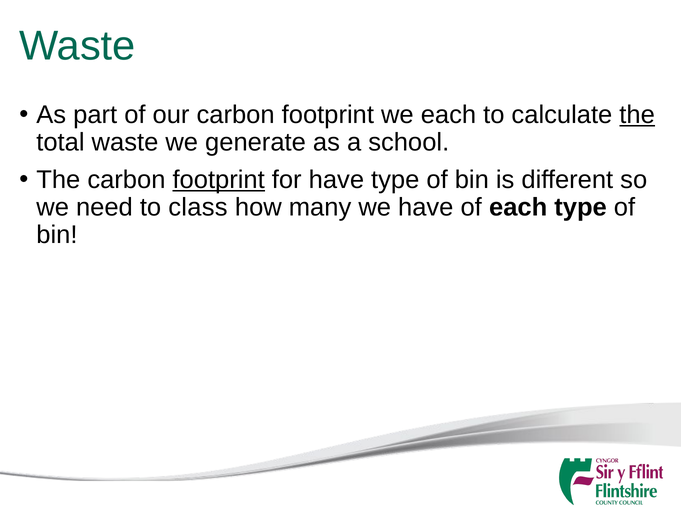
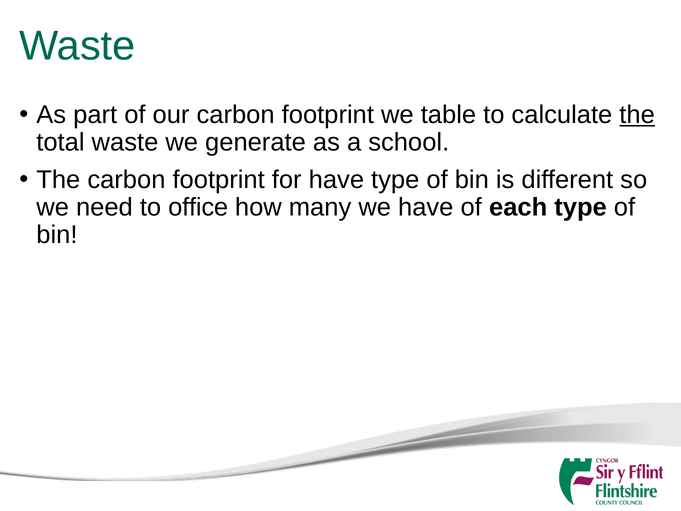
we each: each -> table (448, 115)
footprint underline: present -> none (219, 180)
class: class -> office (198, 207)
